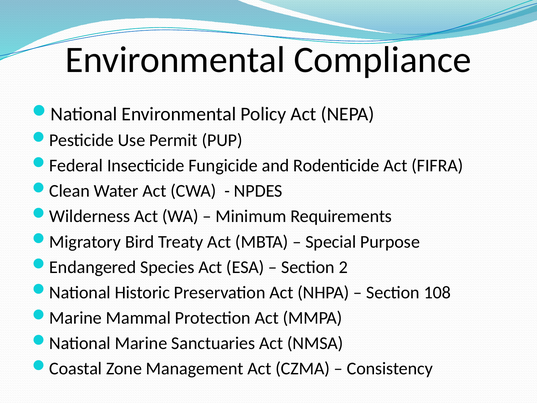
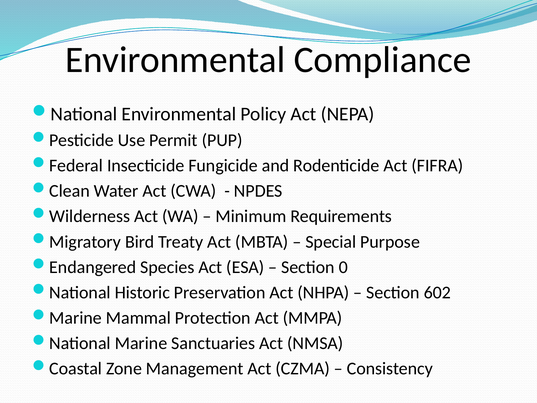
2: 2 -> 0 (343, 267)
108: 108 -> 602 (437, 292)
